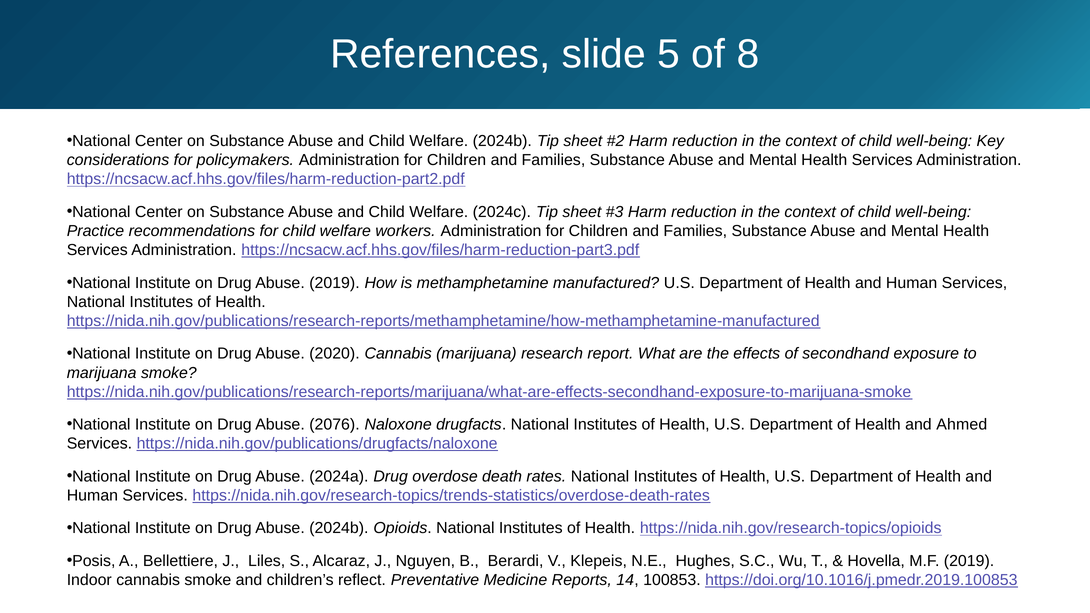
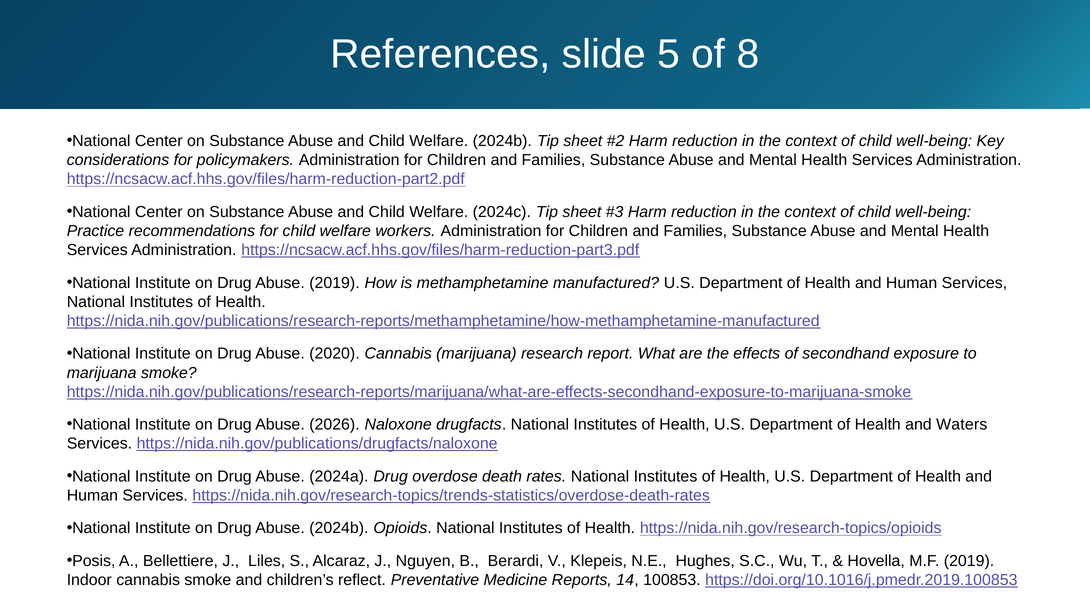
2076: 2076 -> 2026 (334, 425)
Ahmed: Ahmed -> Waters (962, 425)
